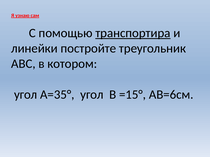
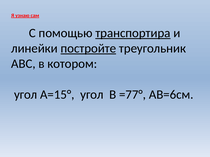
постройте underline: none -> present (88, 49)
А=35°: А=35° -> А=15° (57, 95)
=15°: =15° -> =77° (133, 95)
